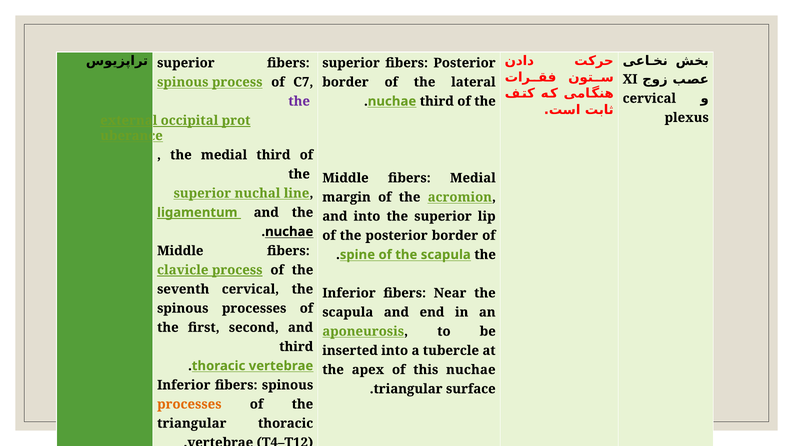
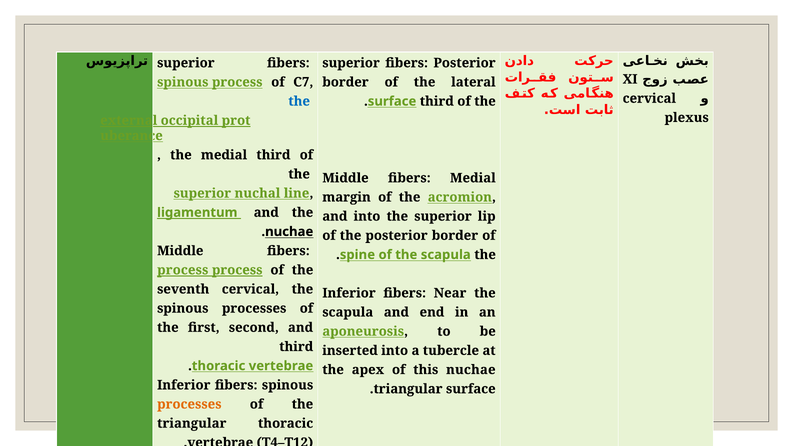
the colour: purple -> blue (299, 101)
nuchae: nuchae -> surface (392, 101)
clavicle: clavicle -> process (183, 270)
